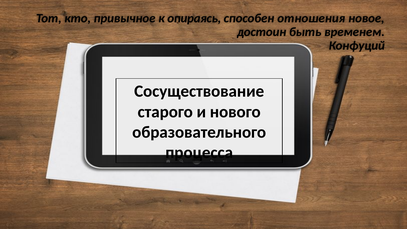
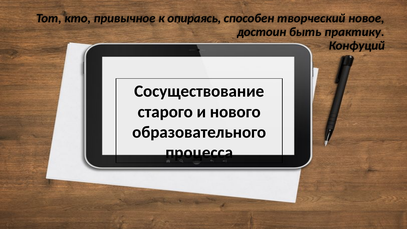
отношения: отношения -> творческий (311, 18)
временем: временем -> практику (354, 32)
